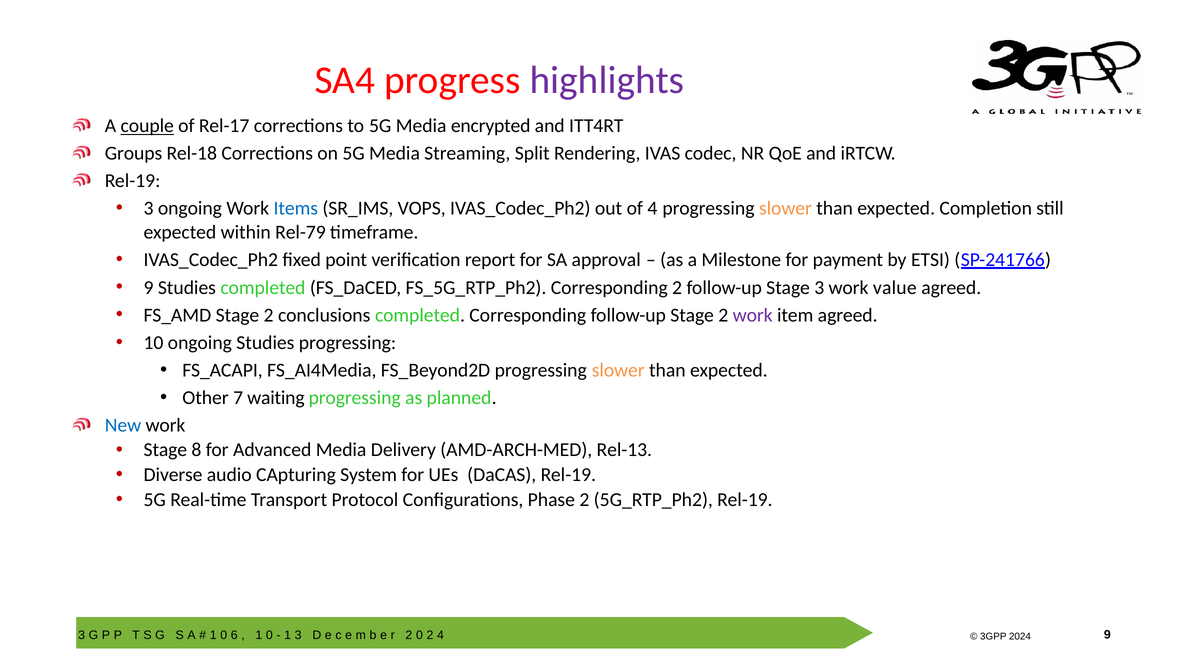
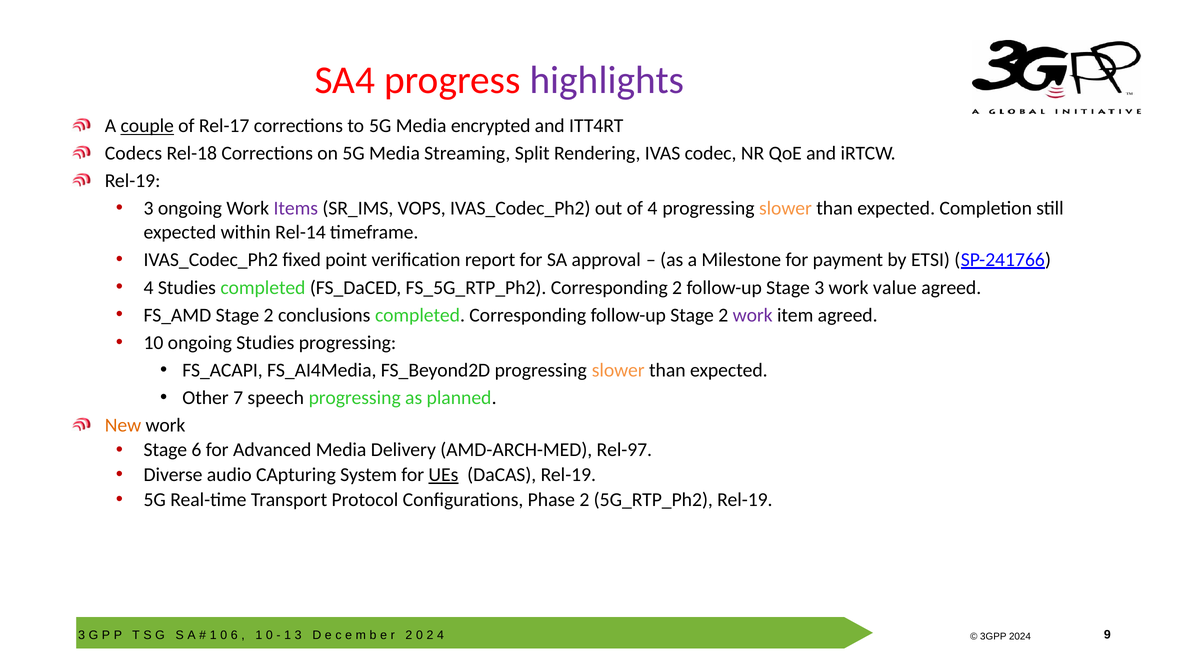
Groups: Groups -> Codecs (133, 154)
Items colour: blue -> purple (296, 209)
Rel-79: Rel-79 -> Rel-14 (300, 232)
9: 9 -> 4 (149, 288)
waiting: waiting -> speech (276, 398)
New colour: blue -> orange (123, 426)
Stage 8: 8 -> 6 (196, 450)
Rel-13: Rel-13 -> Rel-97 (624, 450)
UEs underline: none -> present (443, 475)
